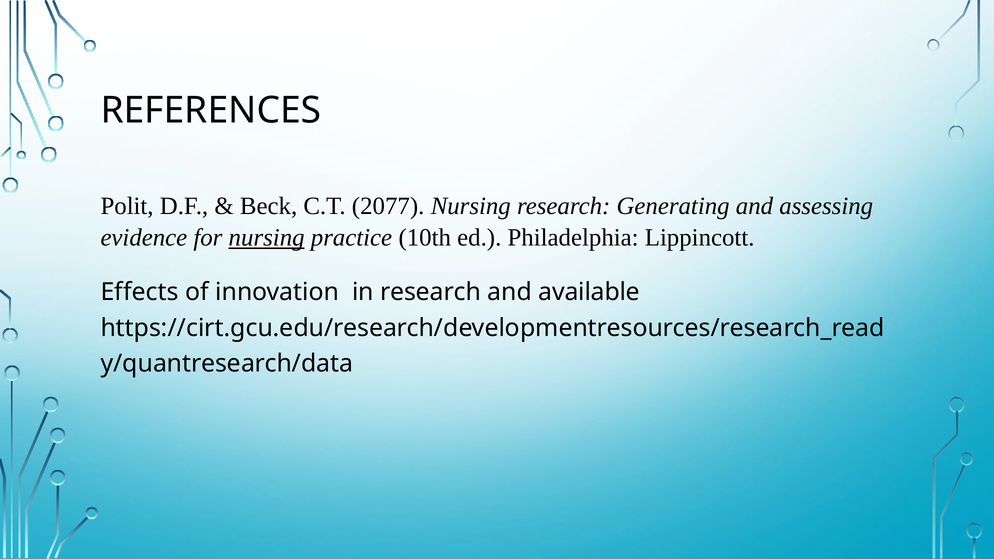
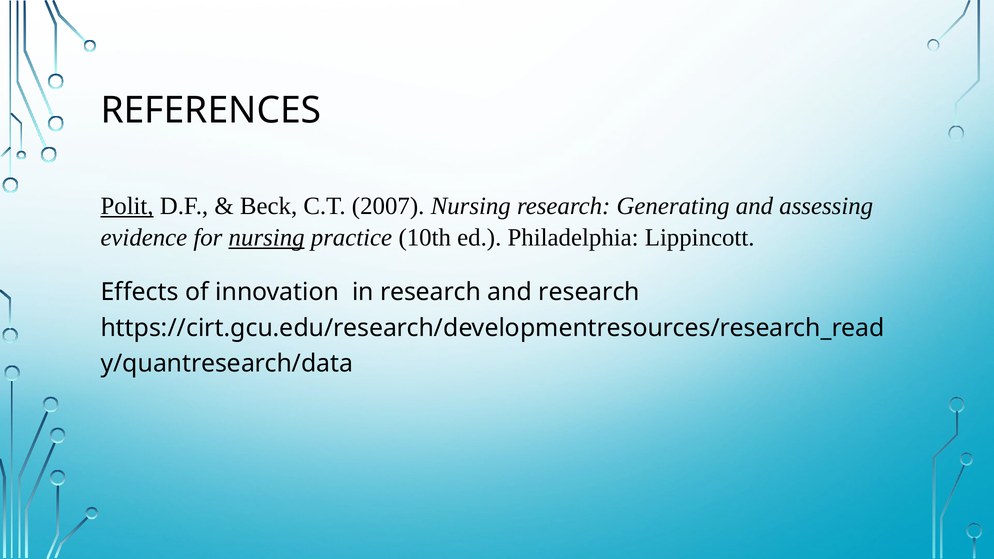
Polit underline: none -> present (127, 206)
2077: 2077 -> 2007 (388, 206)
and available: available -> research (589, 292)
